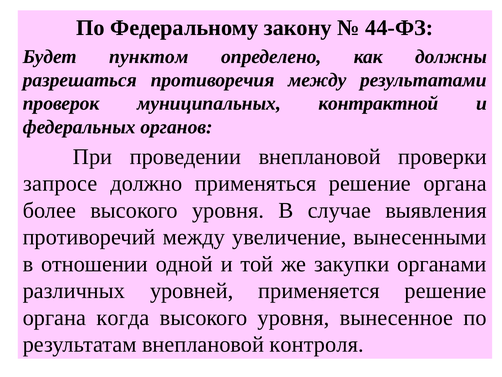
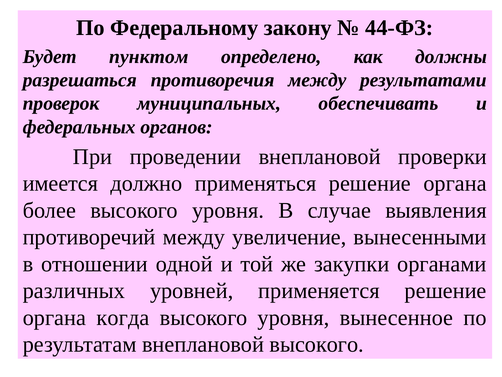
контрактной: контрактной -> обеспечивать (378, 103)
запросе: запросе -> имеется (60, 183)
внеплановой контроля: контроля -> высокого (317, 344)
